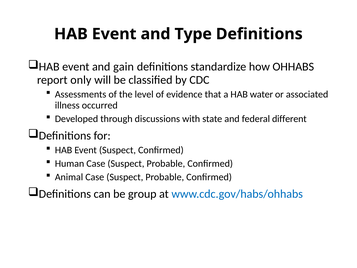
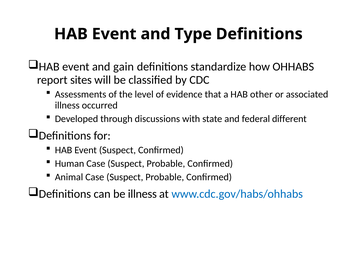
only: only -> sites (81, 80)
water: water -> other (261, 94)
be group: group -> illness (142, 194)
